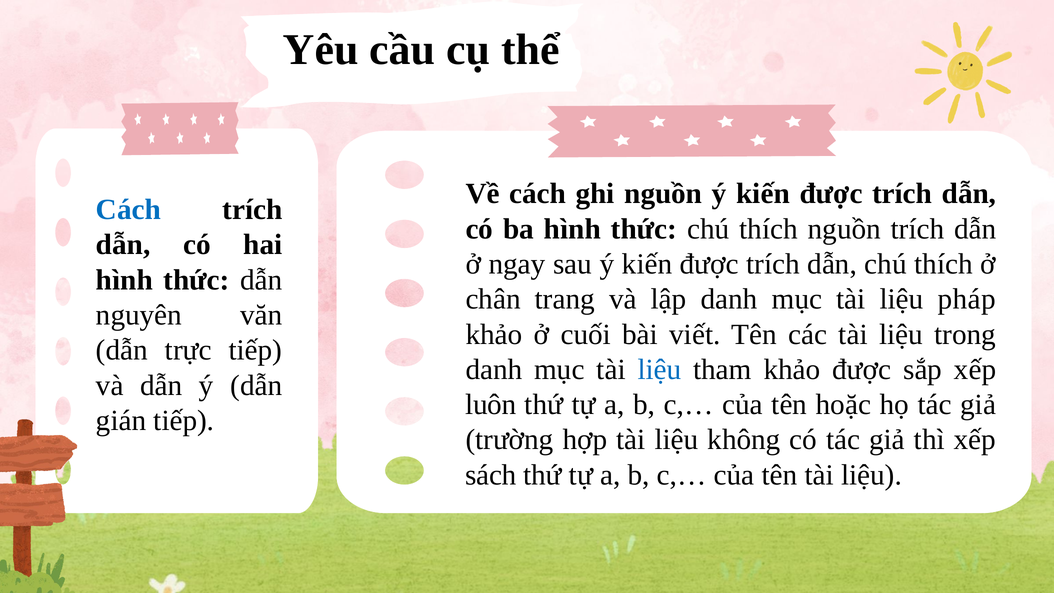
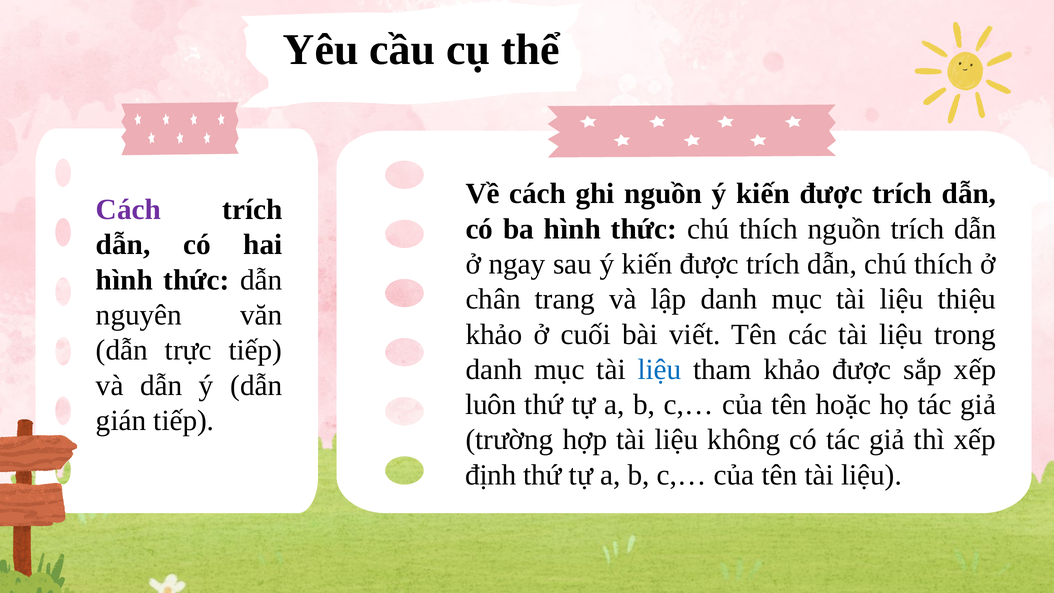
Cách colour: blue -> purple (128, 210)
pháp: pháp -> thiệu (967, 299)
sách: sách -> định (491, 475)
